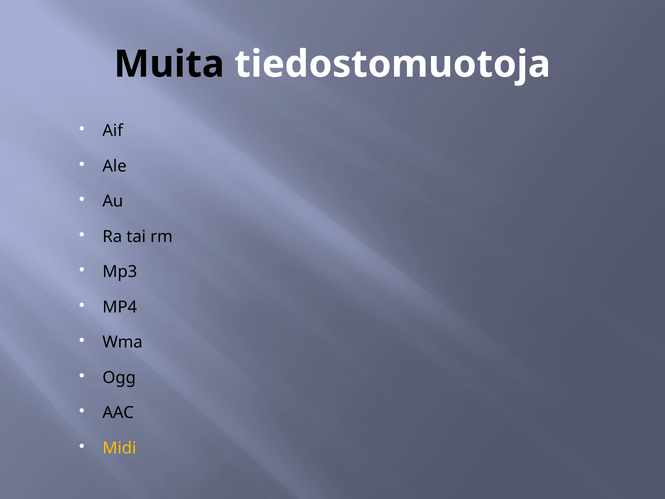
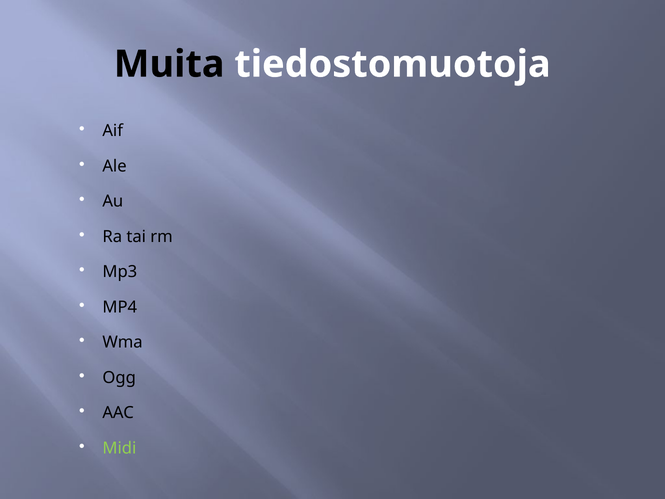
Midi colour: yellow -> light green (119, 448)
